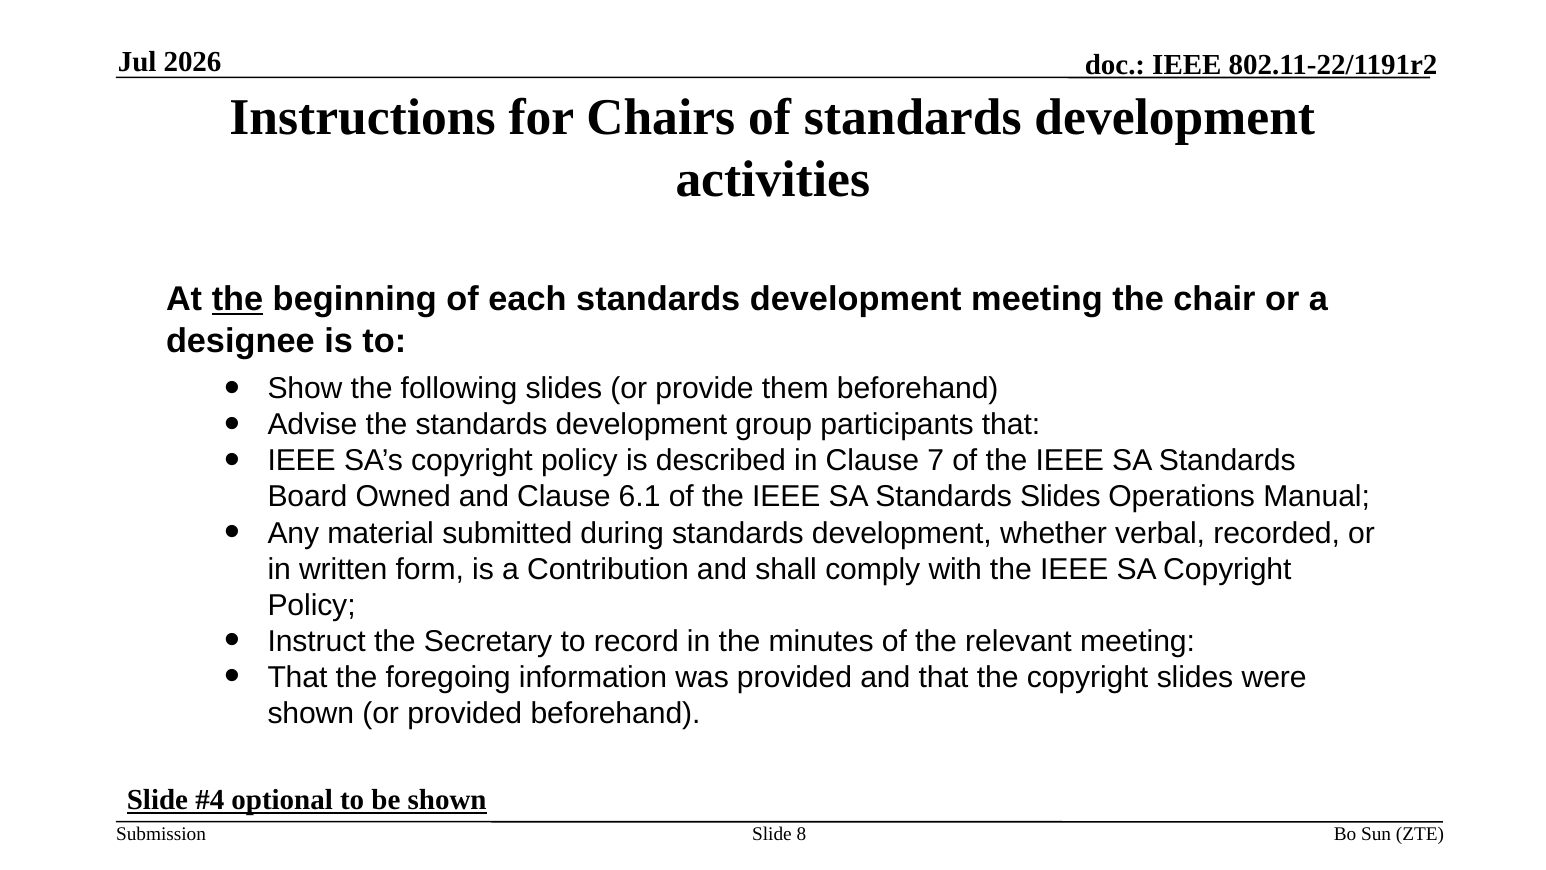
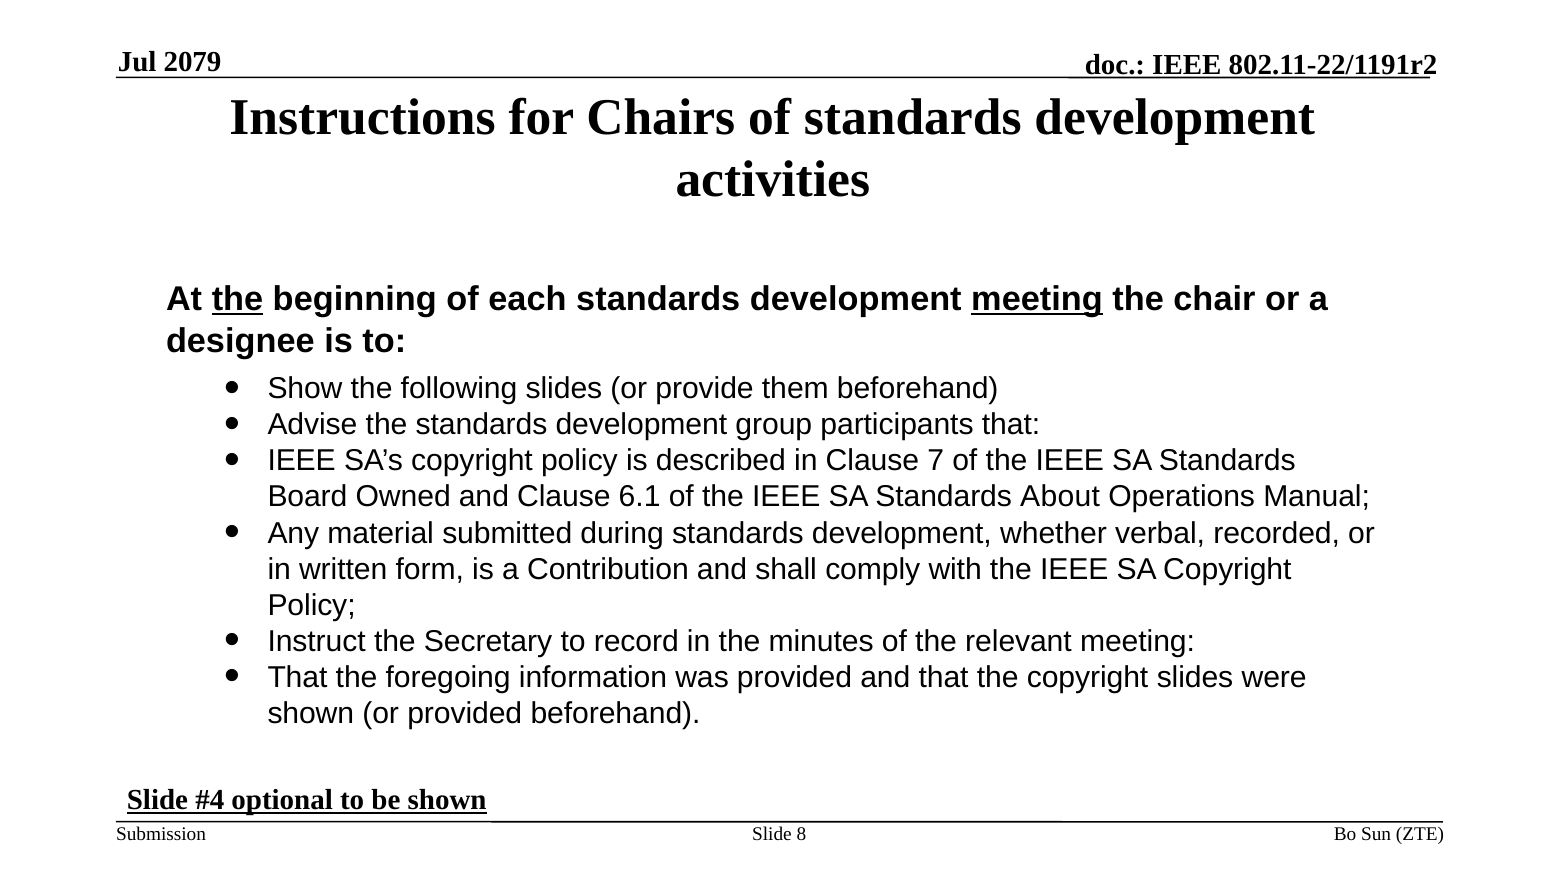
2026: 2026 -> 2079 (192, 61)
meeting underline: none -> present (1037, 299)
Standards Slides: Slides -> About (1060, 497)
